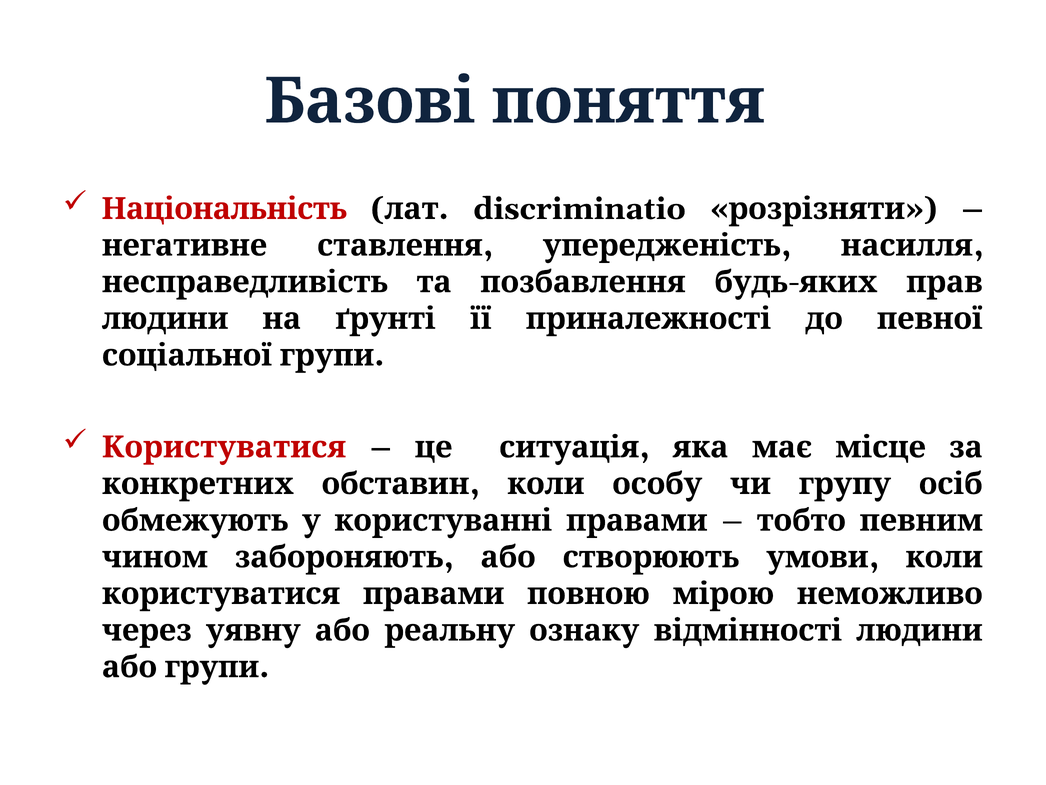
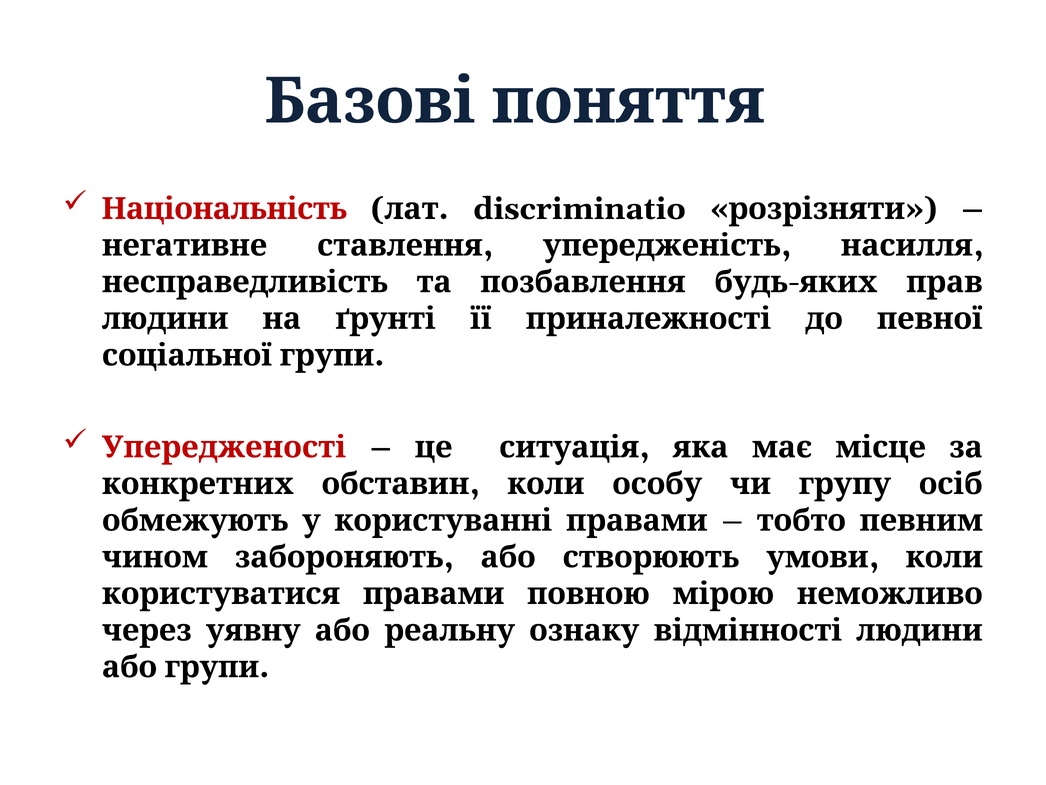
Користуватися: Користуватися -> Упередженості (224, 447)
